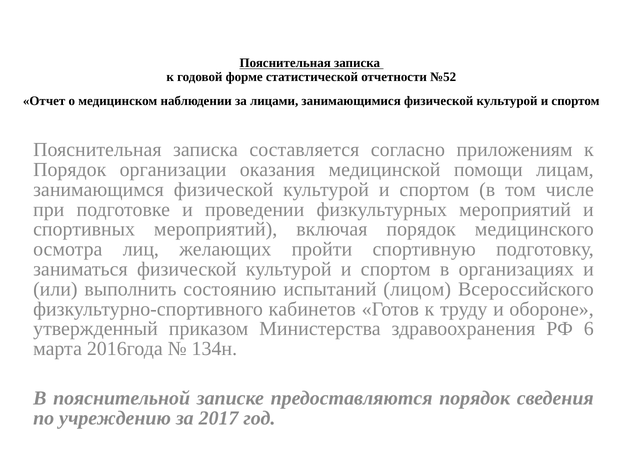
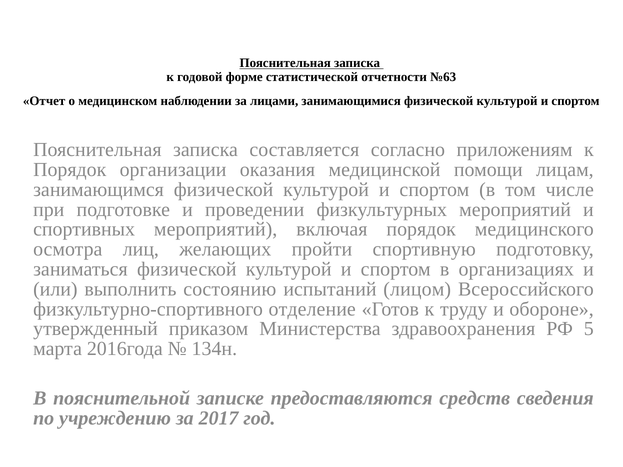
№52: №52 -> №63 (443, 77)
кабинетов: кабинетов -> отделение (312, 309)
6: 6 -> 5 (589, 329)
предоставляются порядок: порядок -> средств (475, 398)
